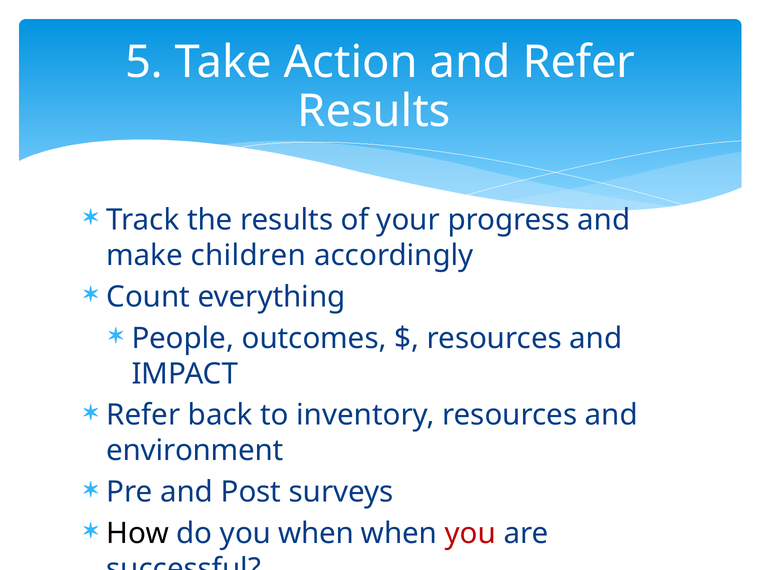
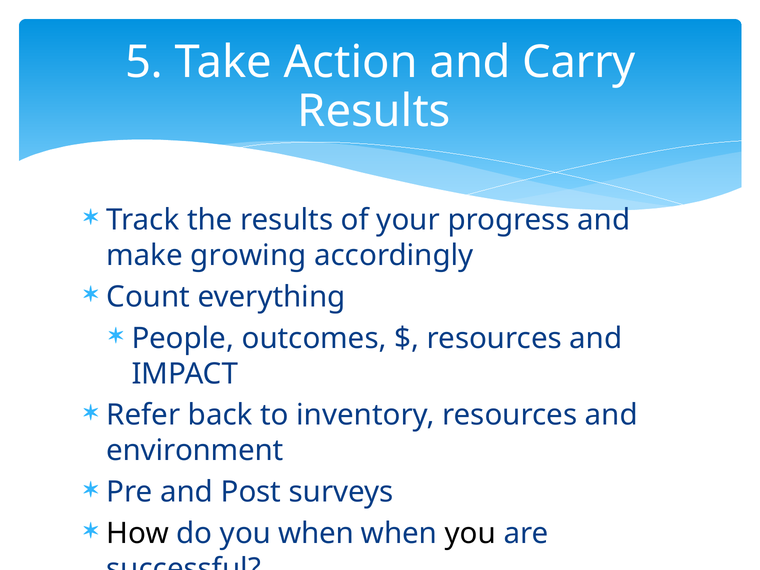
and Refer: Refer -> Carry (579, 62)
children: children -> growing (249, 255)
you colour: red -> black (471, 533)
